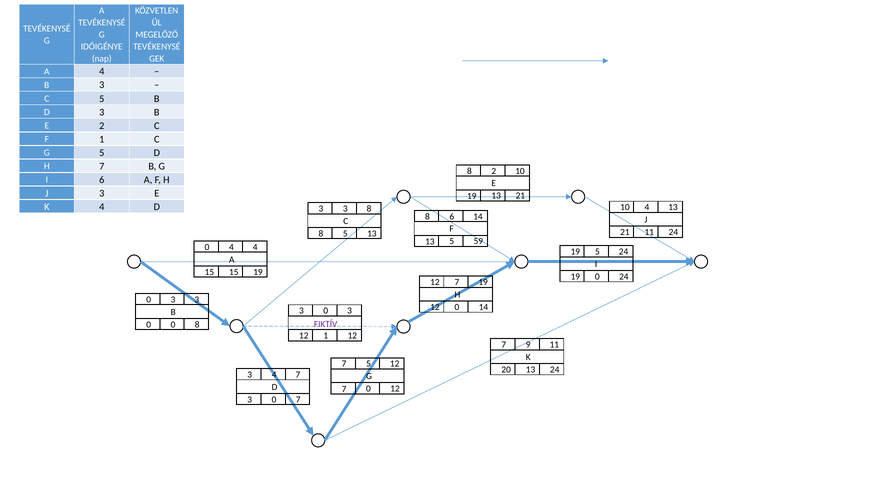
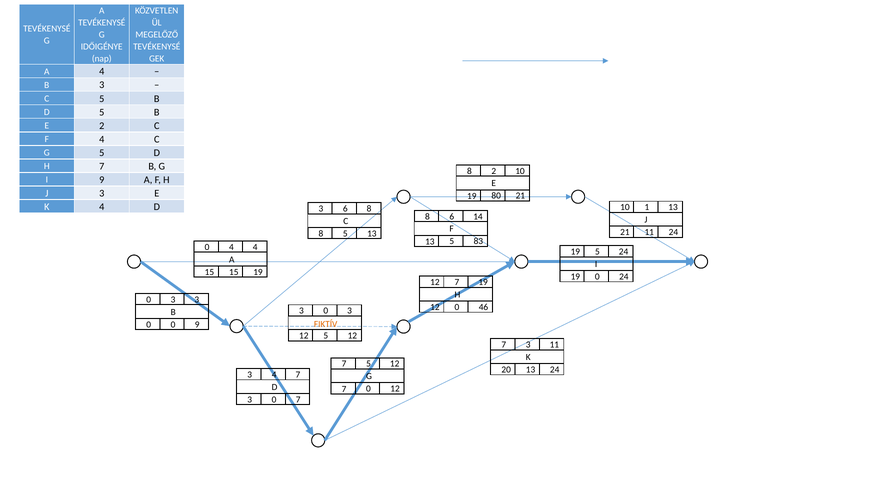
3: 3 -> 5 (102, 112)
F 1: 1 -> 4 (102, 139)
I 6: 6 -> 9 (102, 180)
19 13: 13 -> 80 (496, 196)
10 4: 4 -> 1 (647, 207)
3: 3 -> 6 (345, 209)
59: 59 -> 83 (478, 241)
0 14: 14 -> 46 (483, 307)
FIKTÍV colour: purple -> orange (326, 324)
0 8: 8 -> 9 (197, 324)
12 1: 1 -> 5 (326, 336)
9: 9 -> 3 (528, 345)
